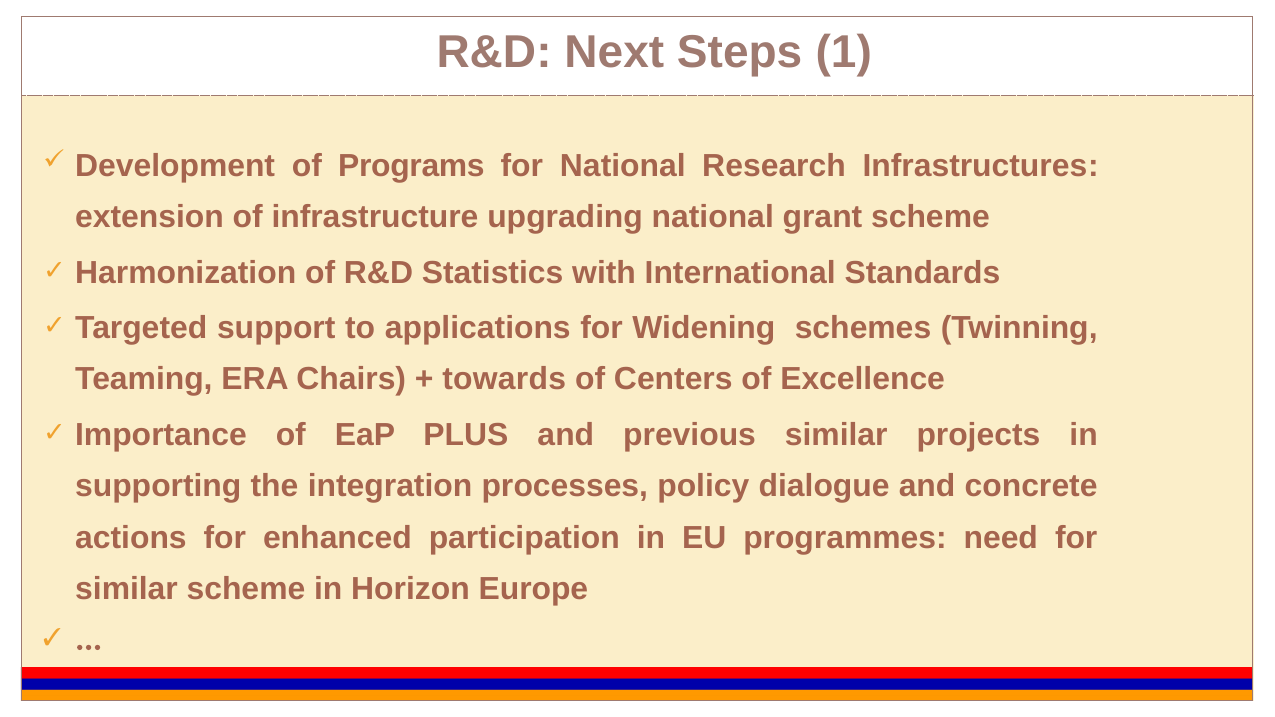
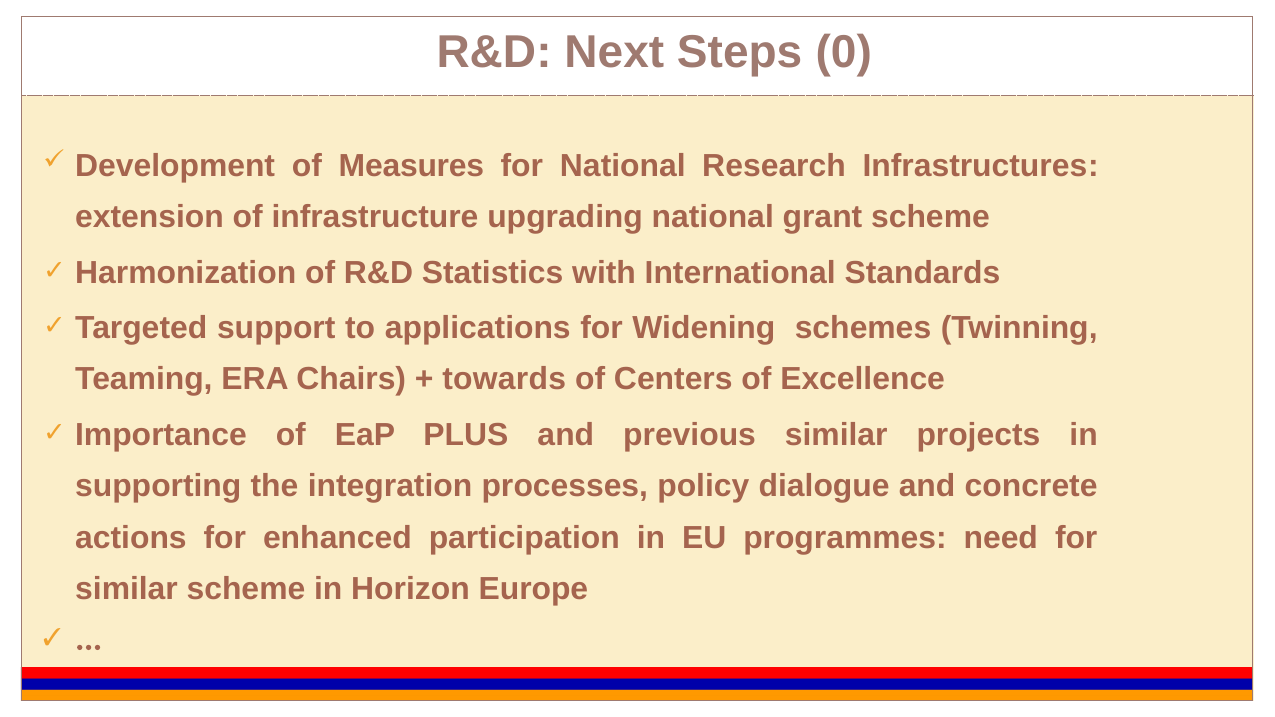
1: 1 -> 0 (844, 52)
Programs: Programs -> Measures (411, 166)
